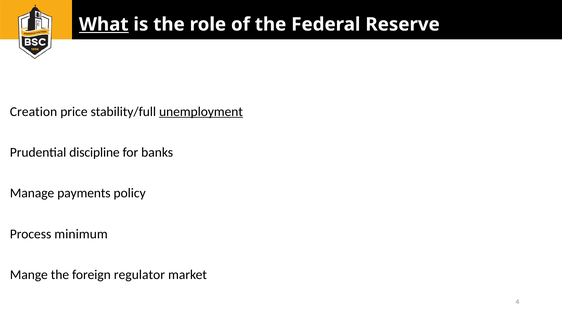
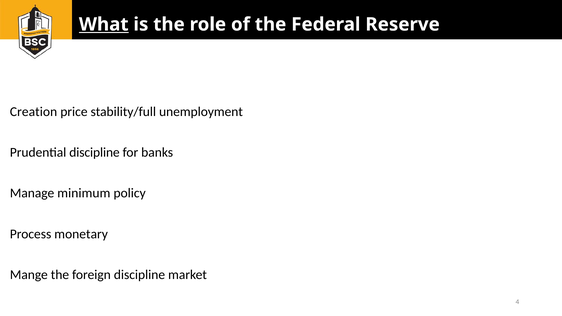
unemployment underline: present -> none (201, 112)
payments: payments -> minimum (84, 193)
minimum: minimum -> monetary (81, 234)
foreign regulator: regulator -> discipline (139, 275)
